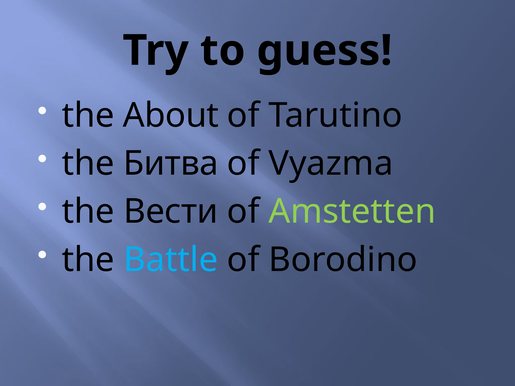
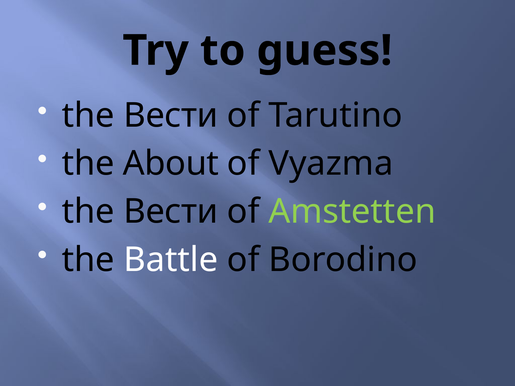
About: About -> Вести (171, 116)
Битва: Битва -> About (171, 164)
Battle colour: light blue -> white (171, 260)
